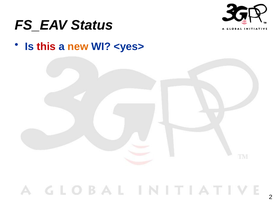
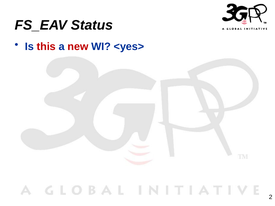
new colour: orange -> red (78, 47)
